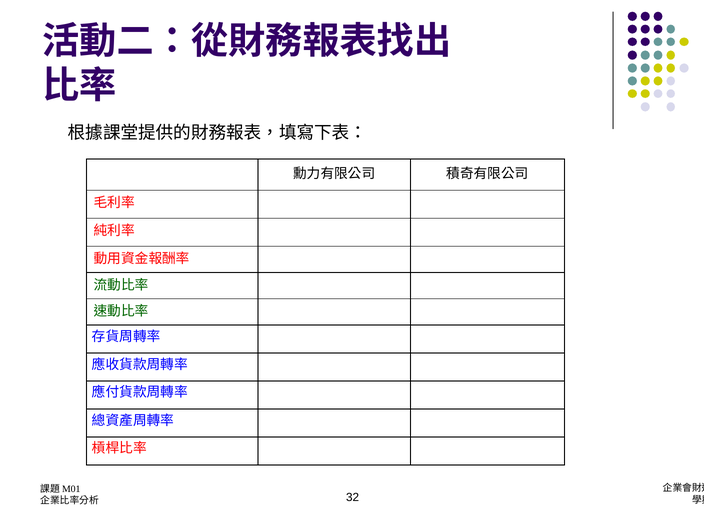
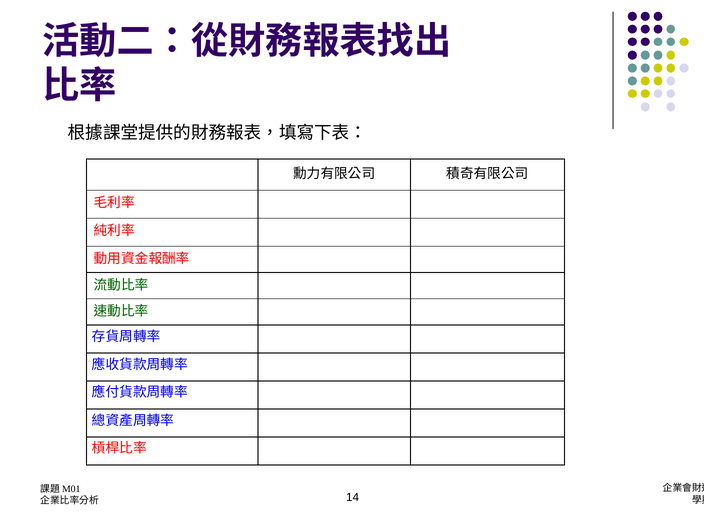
32: 32 -> 14 (353, 497)
